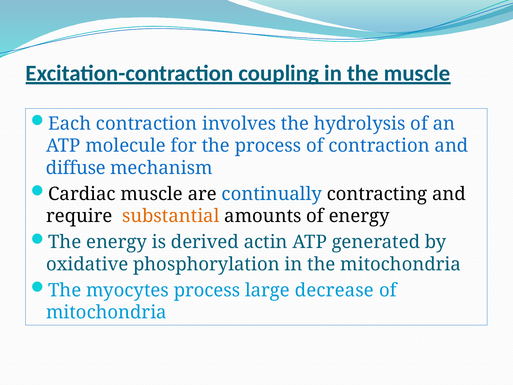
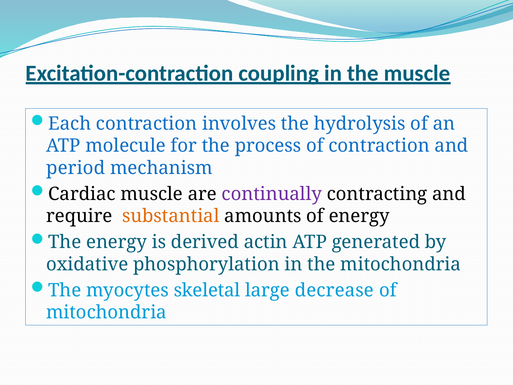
diffuse: diffuse -> period (76, 168)
continually colour: blue -> purple (272, 194)
myocytes process: process -> skeletal (207, 290)
